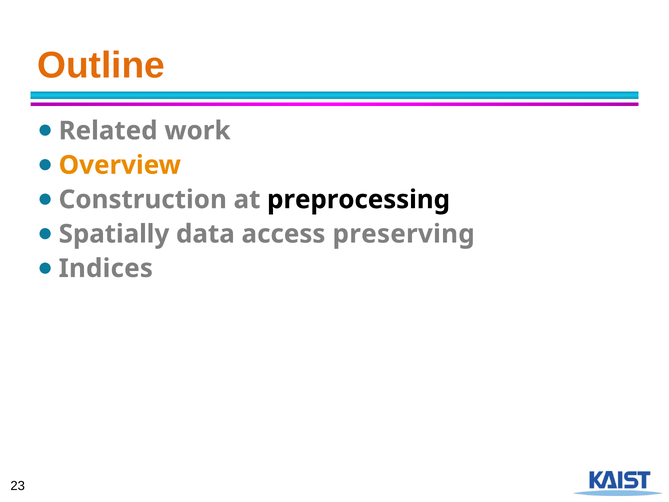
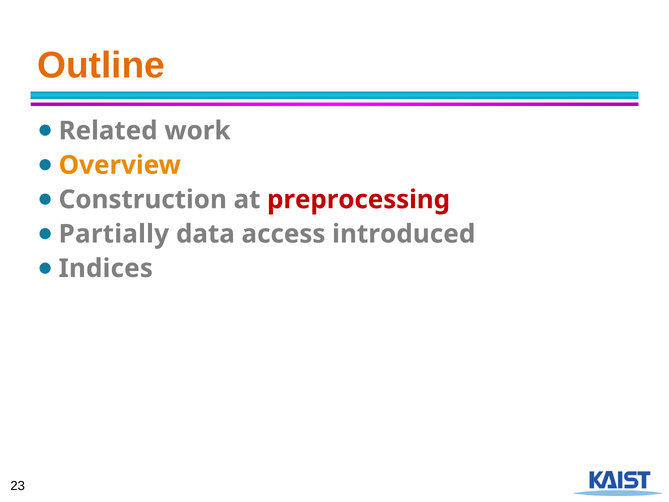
preprocessing colour: black -> red (359, 199)
Spatially: Spatially -> Partially (114, 234)
preserving: preserving -> introduced (404, 234)
